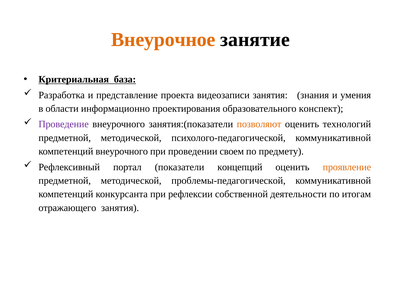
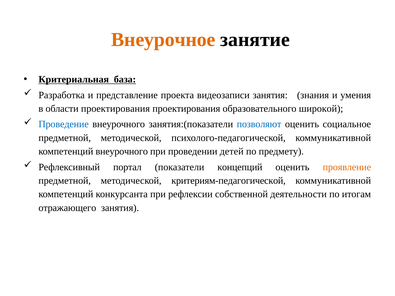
области информационно: информационно -> проектирования (115, 109)
конспект: конспект -> широкой (321, 109)
Проведение colour: purple -> blue (64, 124)
позволяют colour: orange -> blue (259, 124)
технологий: технологий -> социальное (347, 124)
своем: своем -> детей (232, 152)
проблемы-педагогической: проблемы-педагогической -> критериям-педагогической (229, 181)
